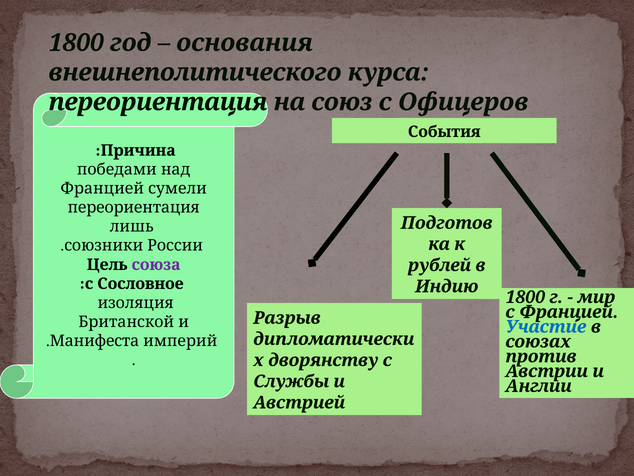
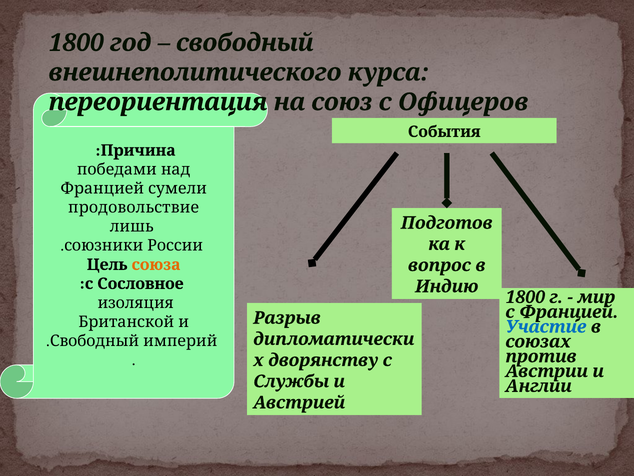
основания: основания -> свободный (245, 43)
переориентация: переориентация -> продовольствие (134, 207)
союза colour: purple -> orange (156, 264)
рублей: рублей -> вопрос (439, 265)
Манифеста: Манифеста -> Свободный (95, 340)
